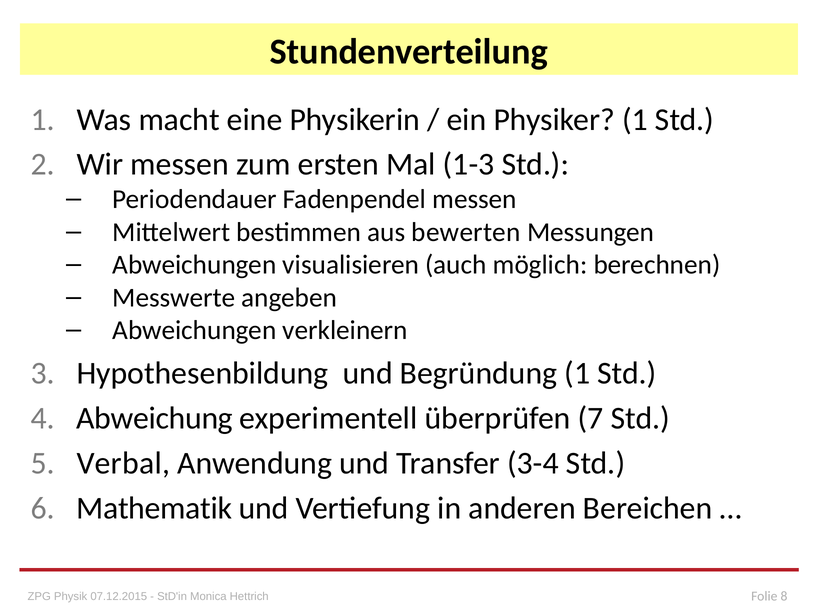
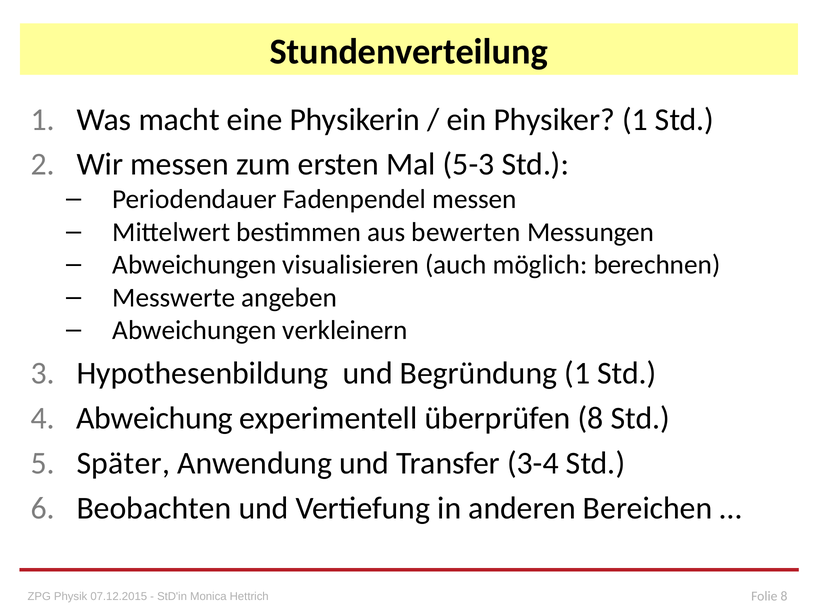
1-3: 1-3 -> 5-3 (469, 164)
überprüfen 7: 7 -> 8 (591, 418)
Verbal: Verbal -> Später (123, 463)
Mathematik: Mathematik -> Beobachten (154, 508)
